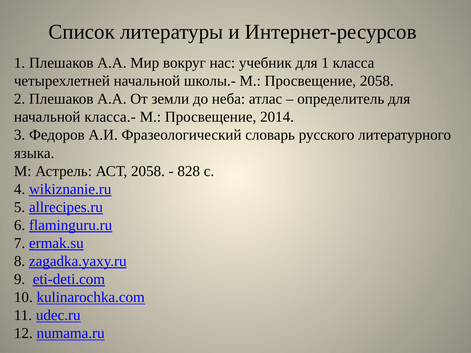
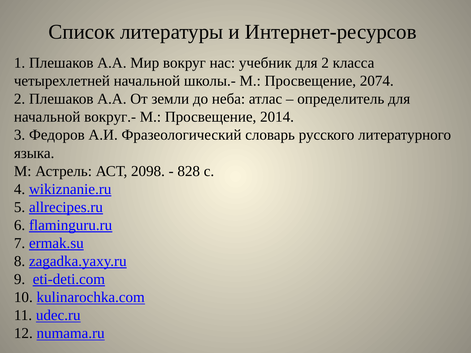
для 1: 1 -> 2 (325, 63)
Просвещение 2058: 2058 -> 2074 (377, 81)
класса.-: класса.- -> вокруг.- (110, 117)
АСТ 2058: 2058 -> 2098 (148, 171)
